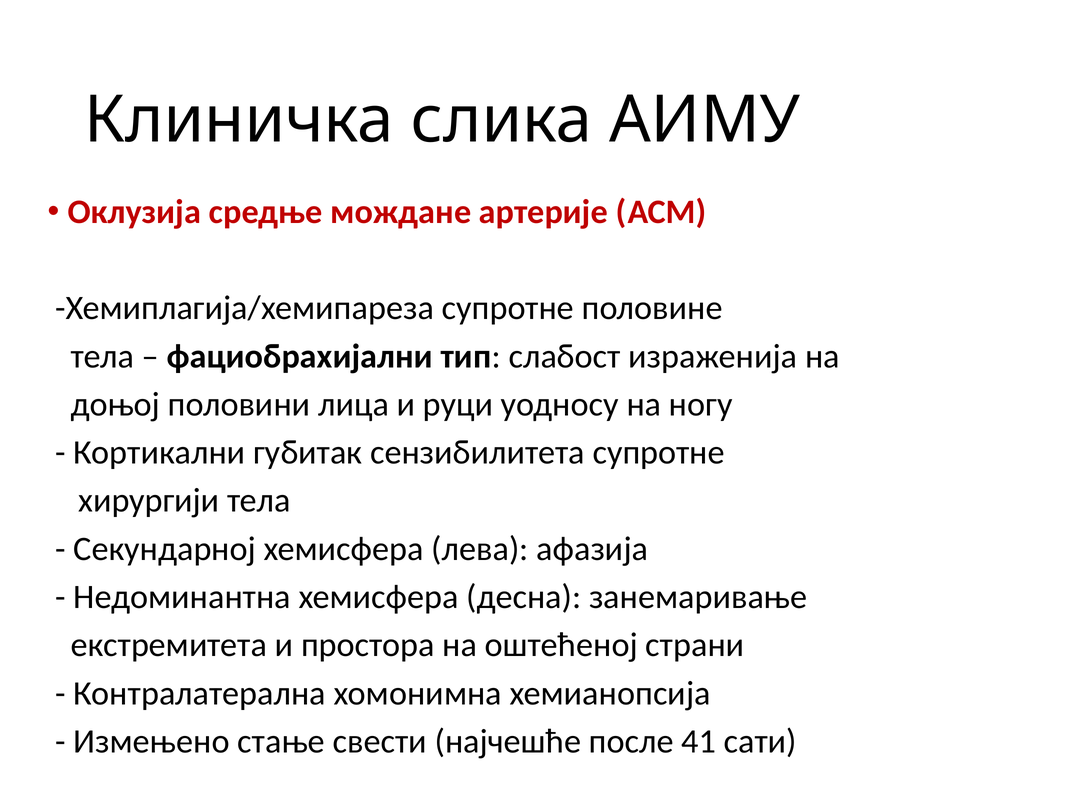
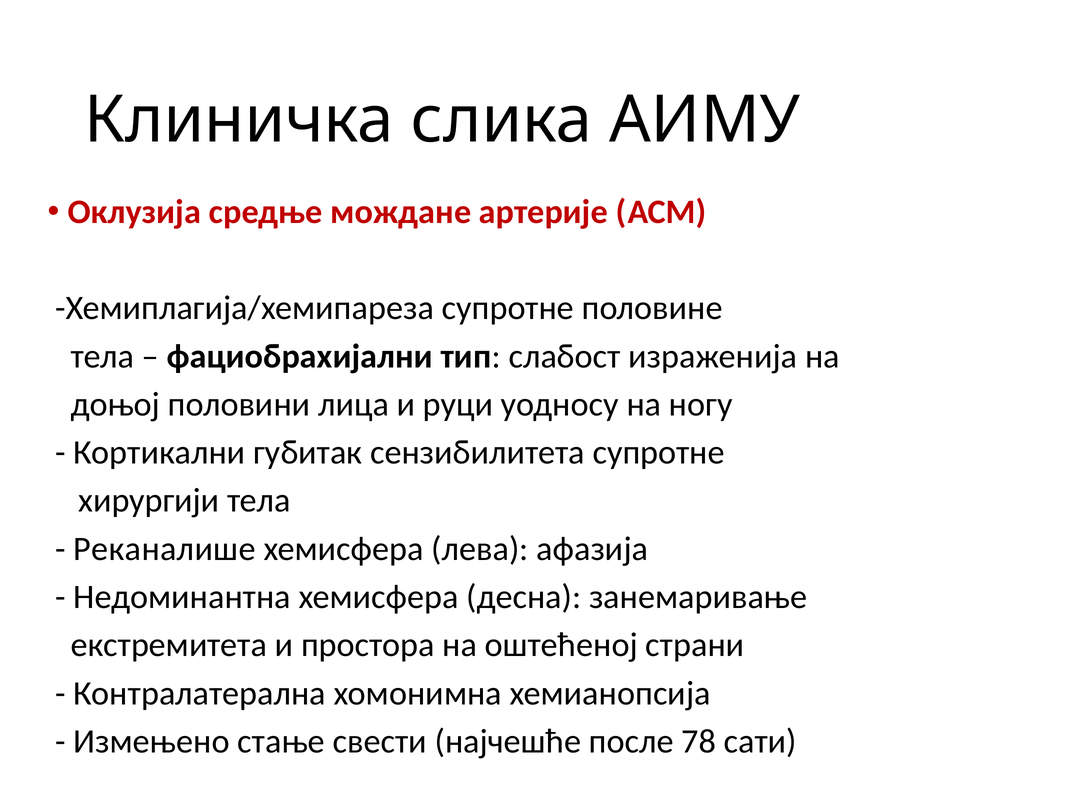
Секундарној: Секундарној -> Реканалише (164, 549)
41: 41 -> 78 (699, 741)
